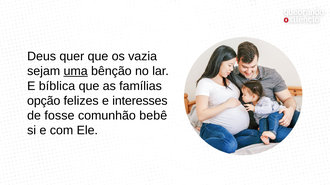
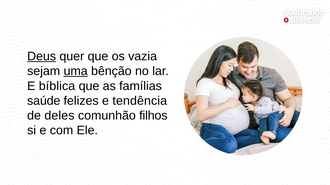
Deus underline: none -> present (42, 57)
opção: opção -> saúde (44, 101)
interesses: interesses -> tendência (140, 101)
fosse: fosse -> deles (59, 116)
bebê: bebê -> filhos (153, 116)
